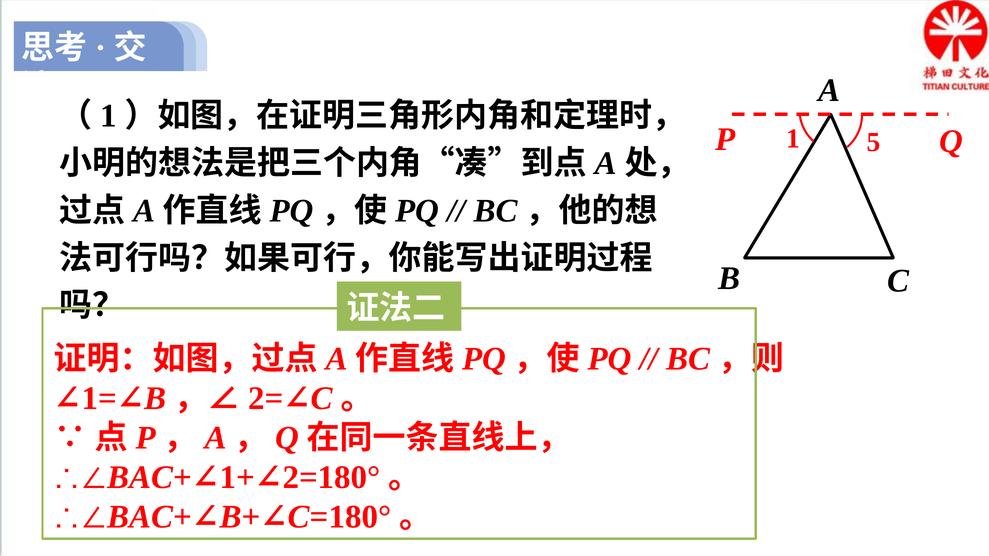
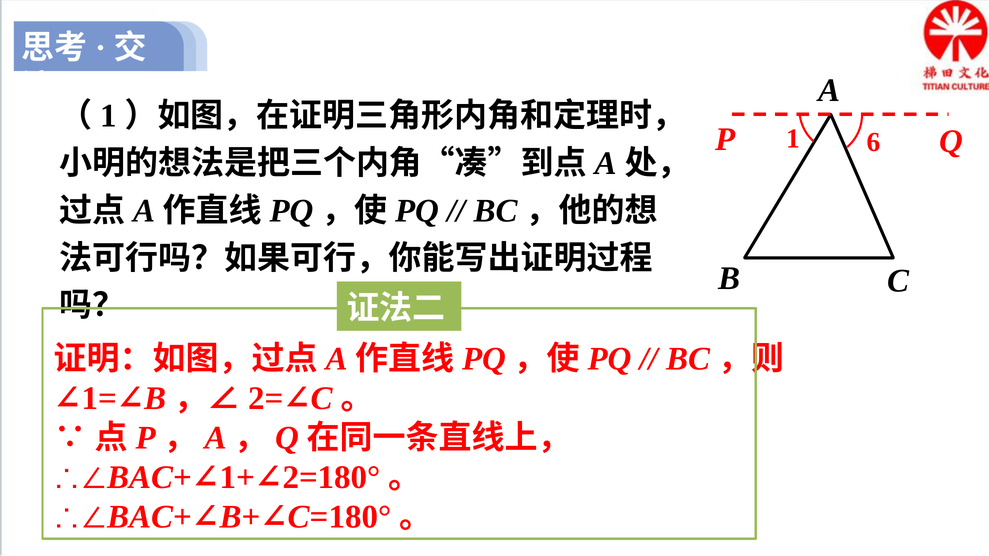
5: 5 -> 6 (874, 142)
